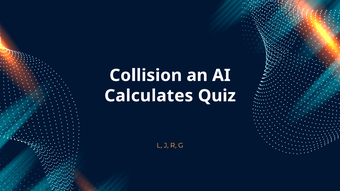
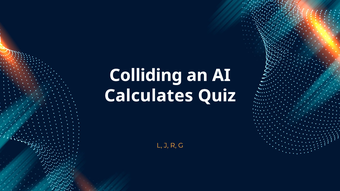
Collision: Collision -> Colliding (146, 75)
